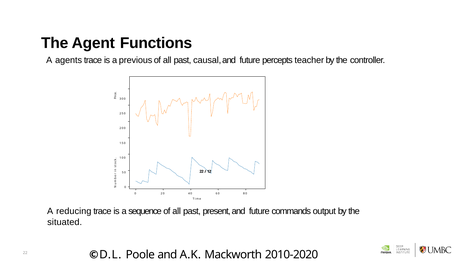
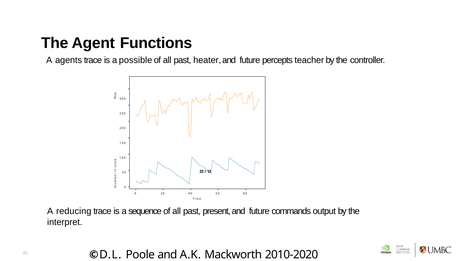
previous: previous -> possible (136, 60)
causal: causal -> heater (207, 60)
situated: situated -> interpret (65, 222)
